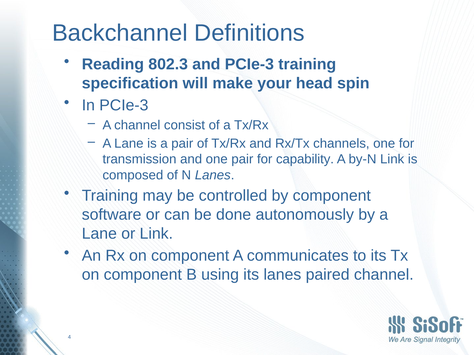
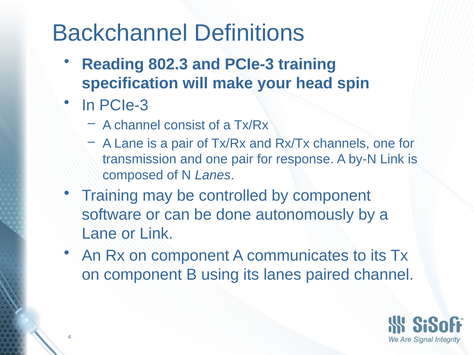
capability: capability -> response (305, 159)
